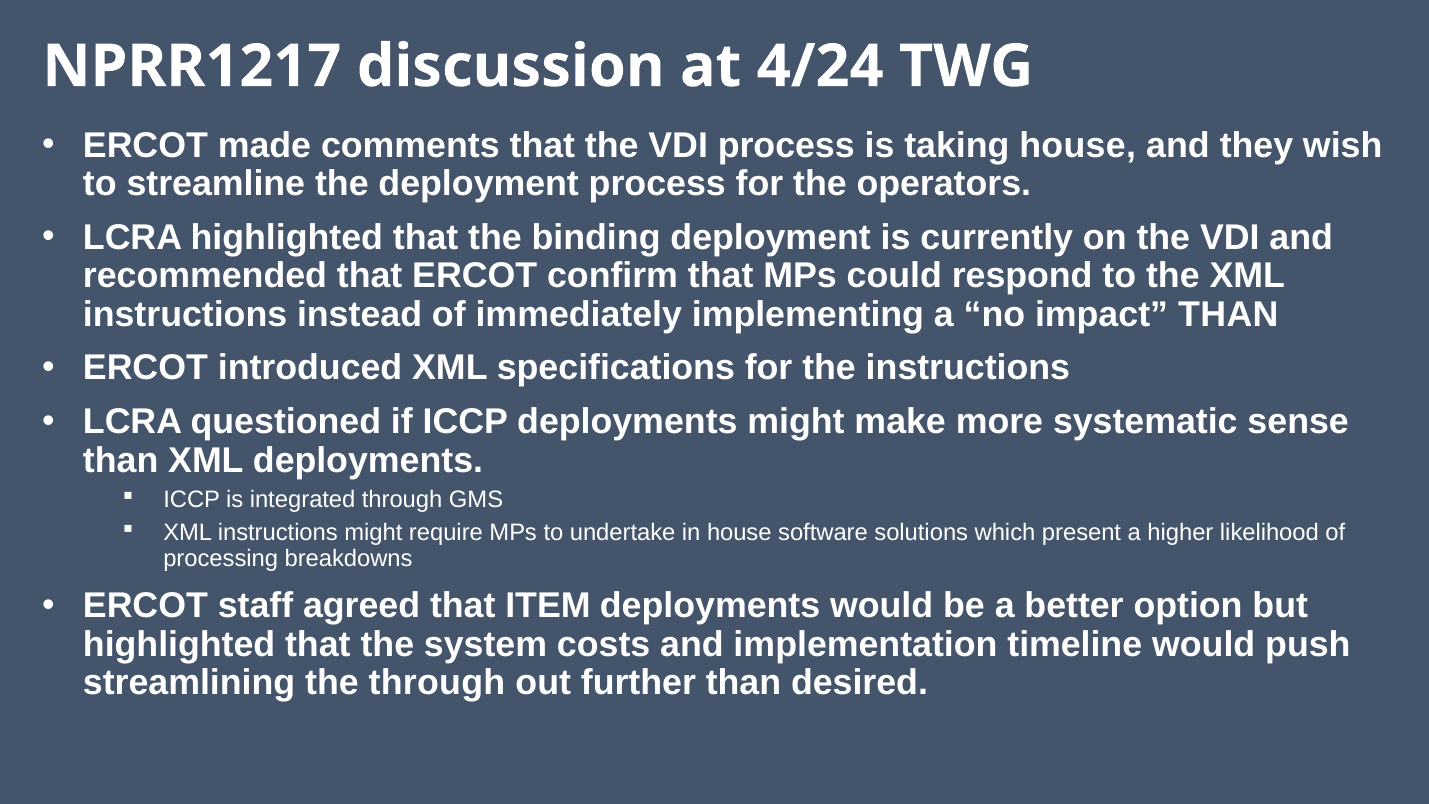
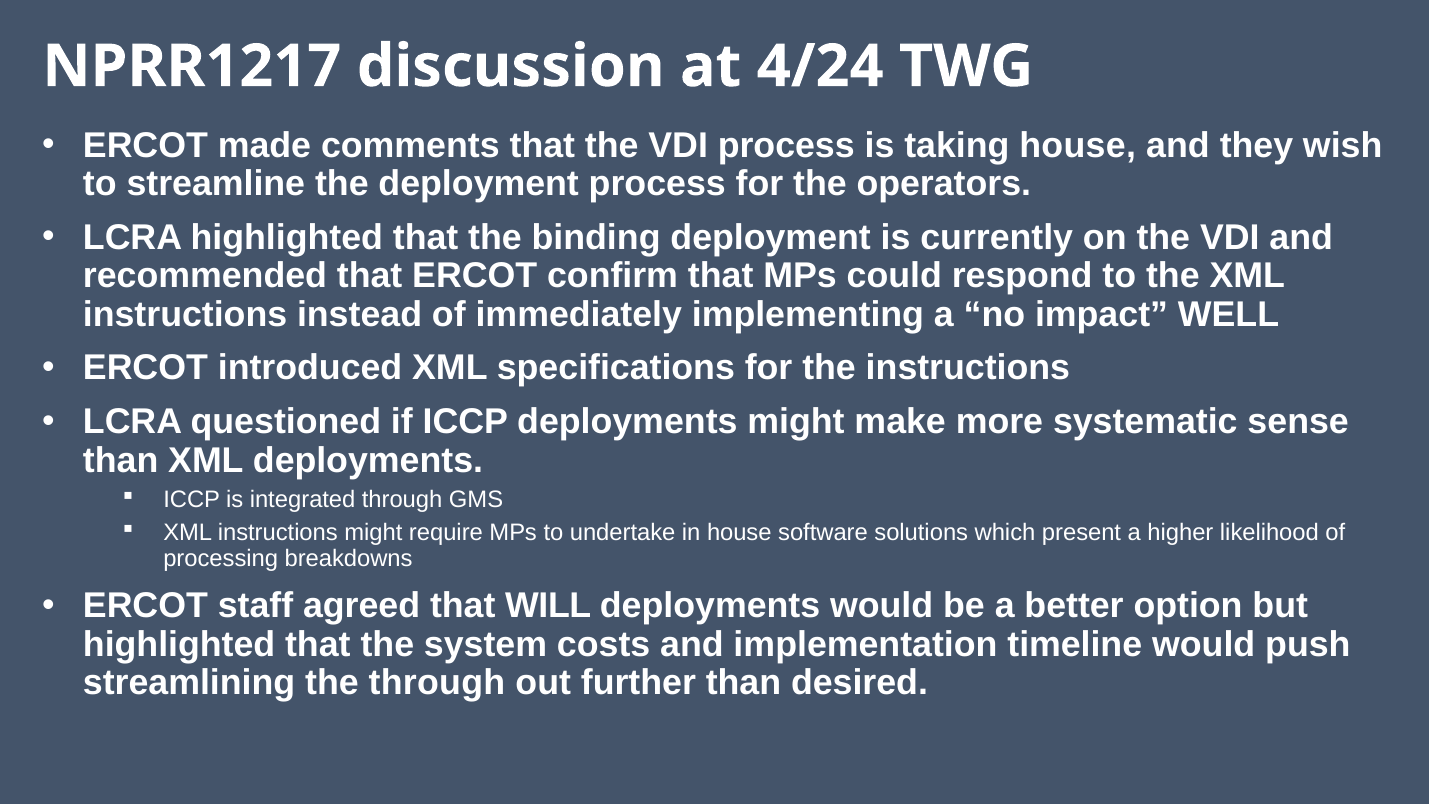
impact THAN: THAN -> WELL (1229, 315)
ITEM: ITEM -> WILL (548, 606)
